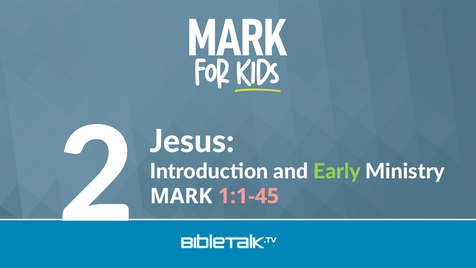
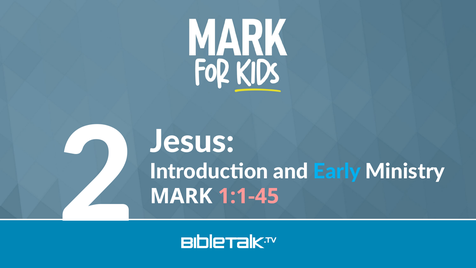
Early colour: light green -> light blue (337, 171)
